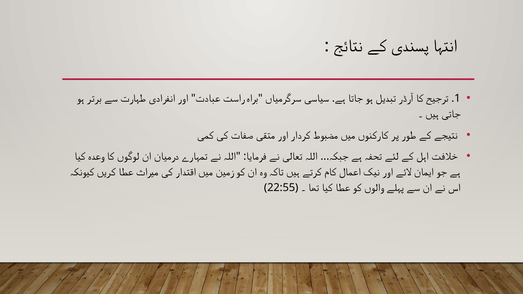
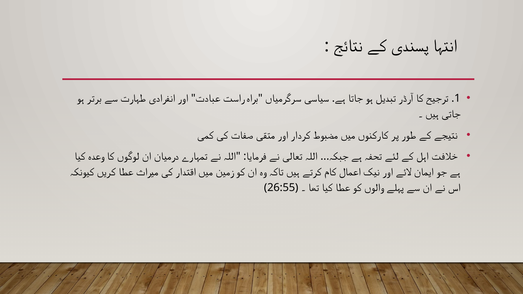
22:55: 22:55 -> 26:55 (281, 188)
